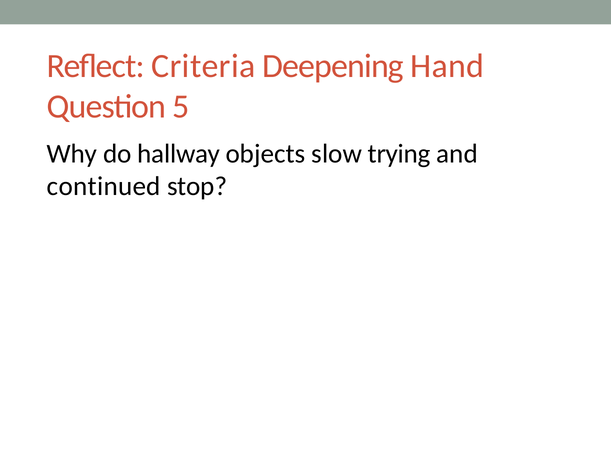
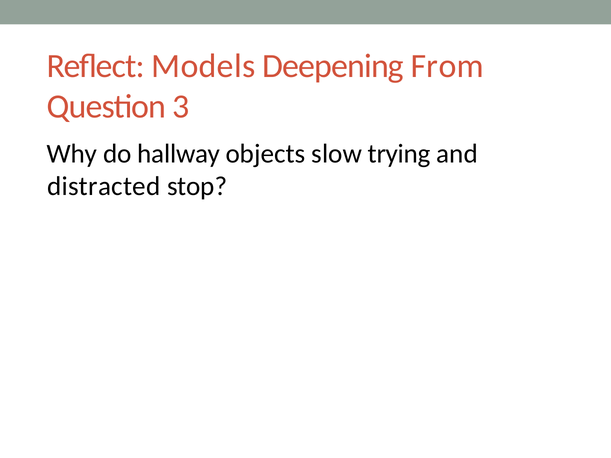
Criteria: Criteria -> Models (203, 66)
Hand: Hand -> From (447, 66)
5: 5 -> 3 (181, 107)
continued: continued -> distracted (104, 186)
